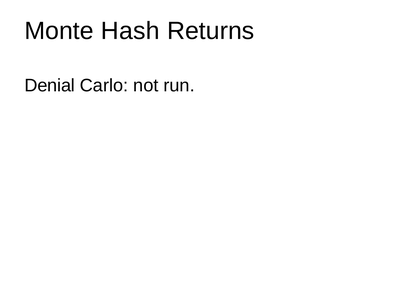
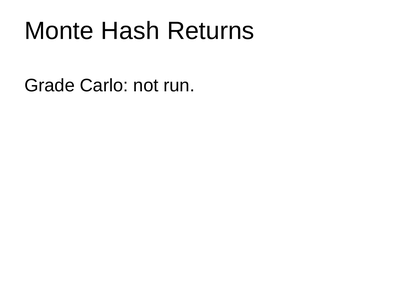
Denial: Denial -> Grade (50, 86)
